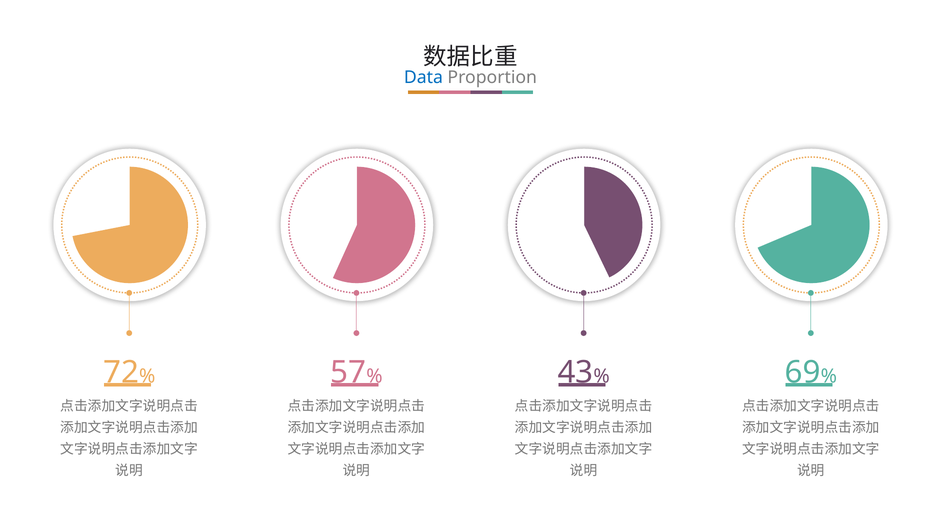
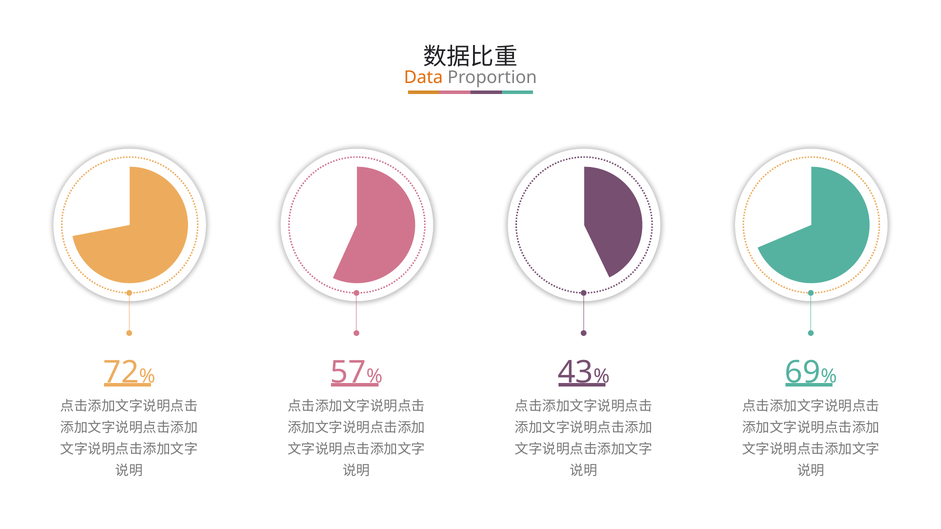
Data colour: blue -> orange (423, 78)
